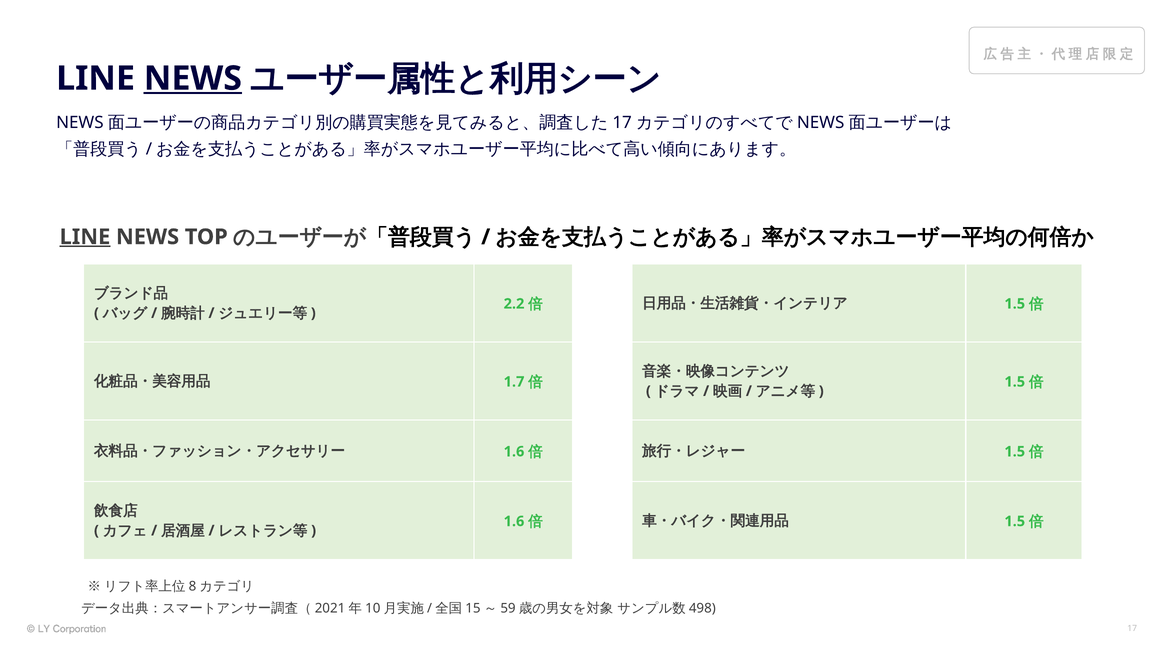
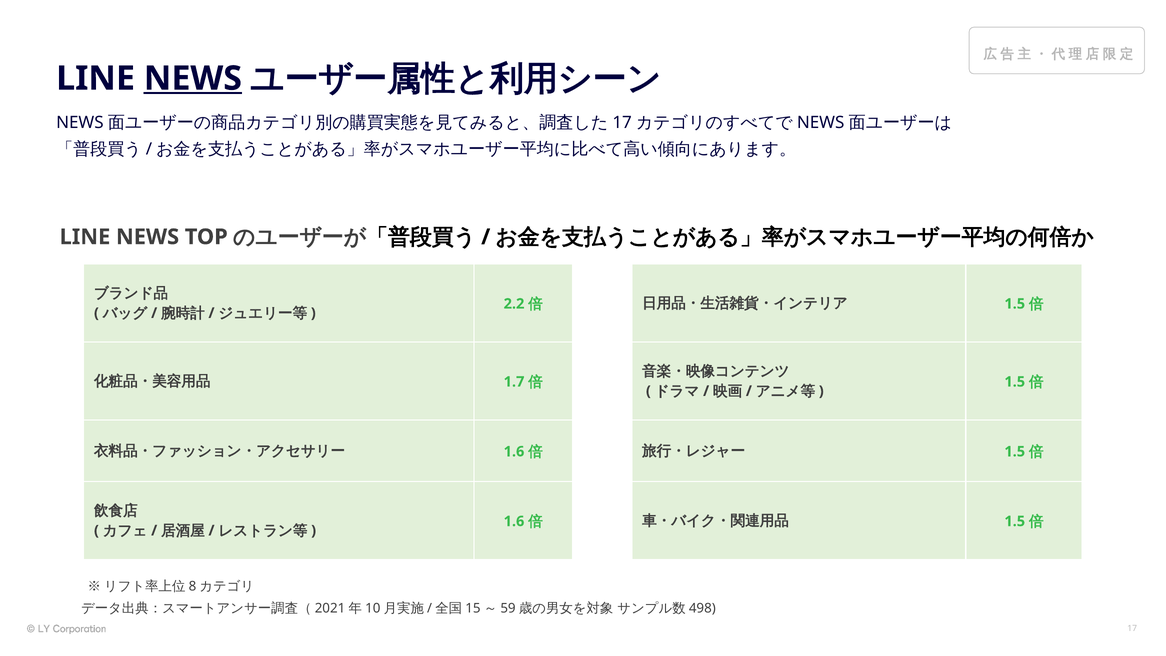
LINE underline: present -> none (85, 237)
